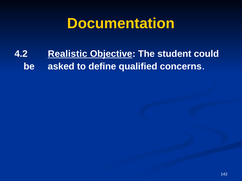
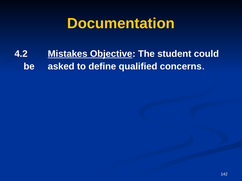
Realistic: Realistic -> Mistakes (68, 54)
